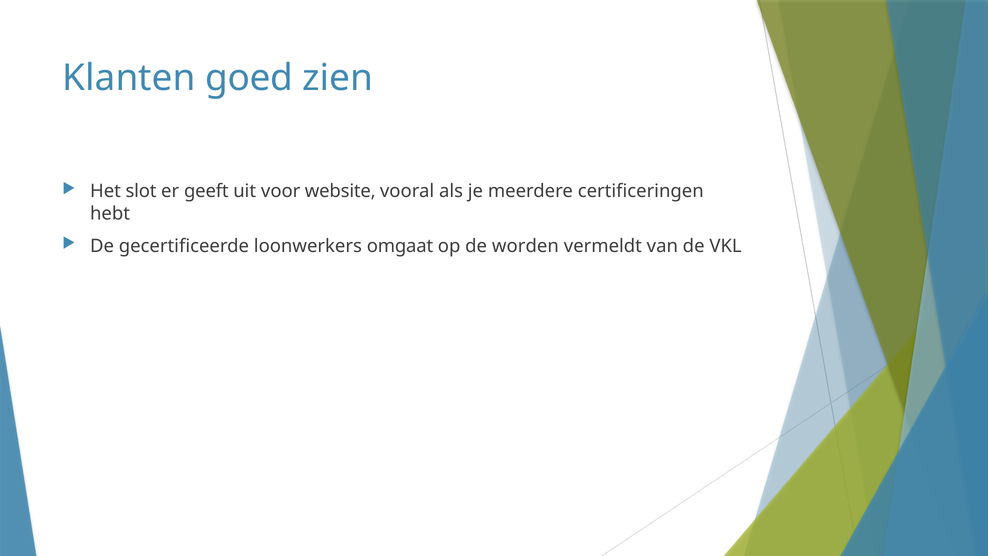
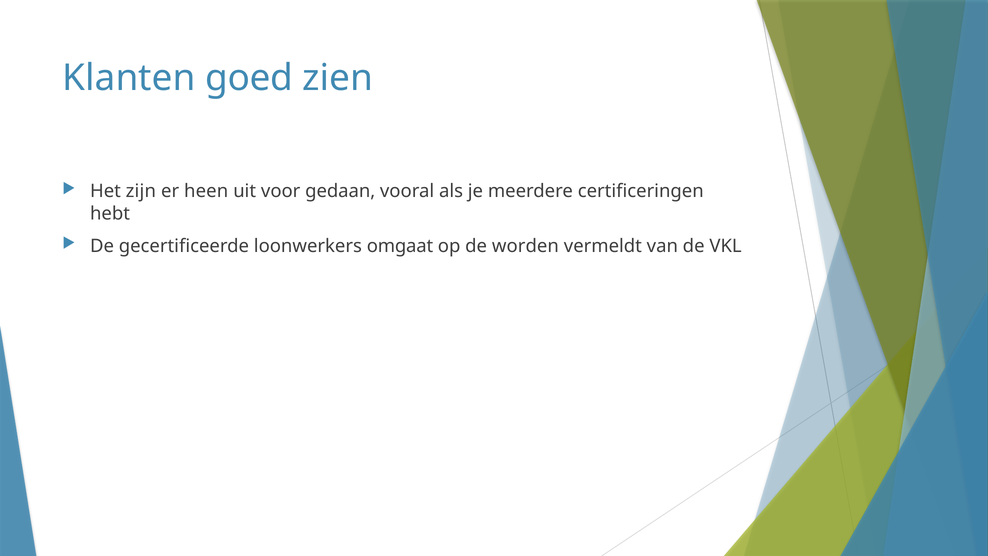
slot: slot -> zijn (141, 191)
geeft: geeft -> heen (206, 191)
website: website -> gedaan (340, 191)
